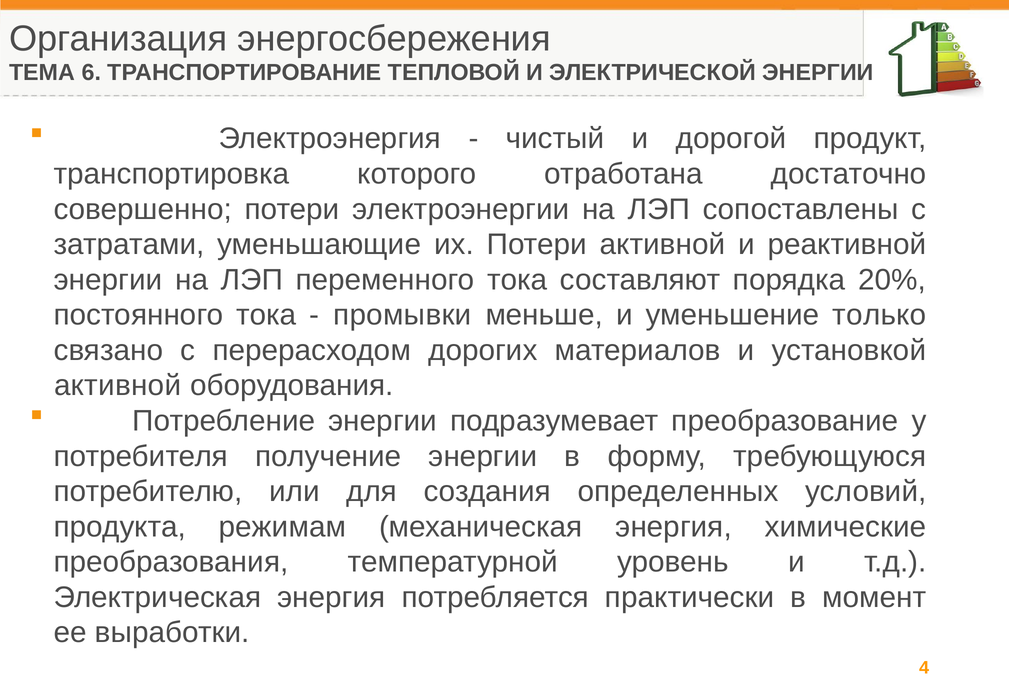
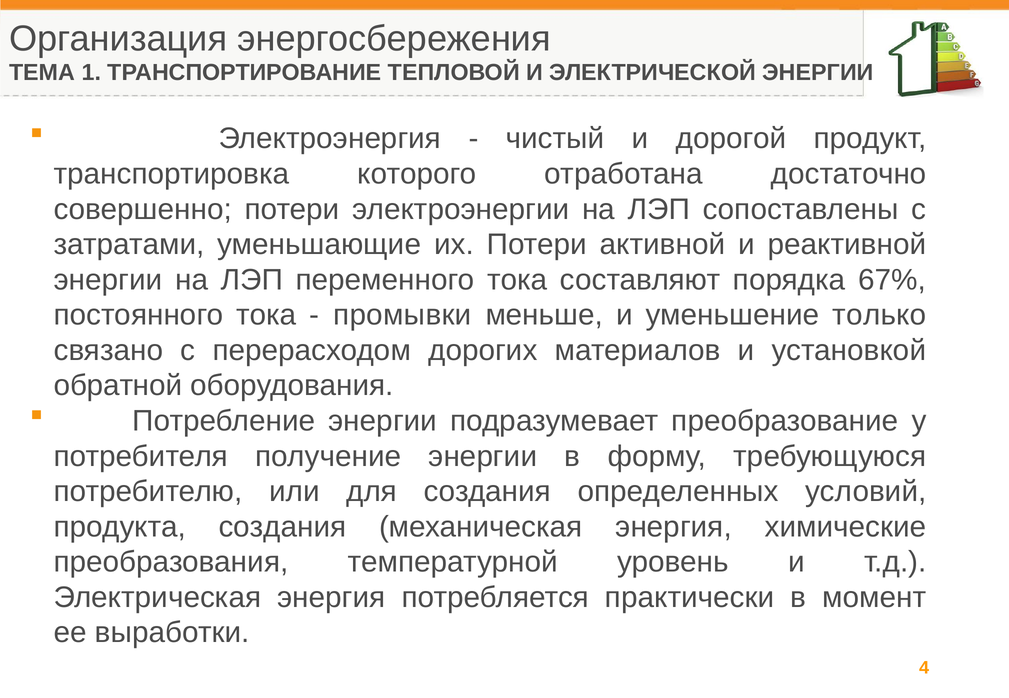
6: 6 -> 1 (91, 73)
20%: 20% -> 67% (892, 280)
активной: активной -> обратной (118, 386)
продукта режимам: режимам -> создания (282, 527)
